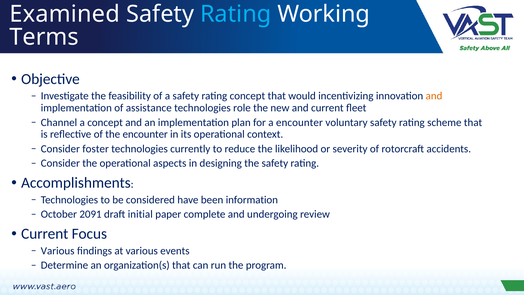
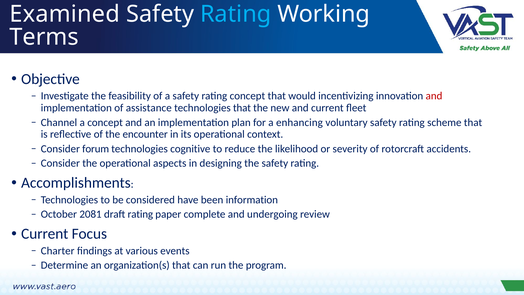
and colour: orange -> red (434, 96)
technologies role: role -> that (242, 108)
a encounter: encounter -> enhancing (299, 122)
foster: foster -> forum (96, 149)
currently: currently -> cognitive (190, 149)
2091: 2091 -> 2081 (91, 214)
draft initial: initial -> rating (140, 214)
Various: Various -> Charter (58, 251)
